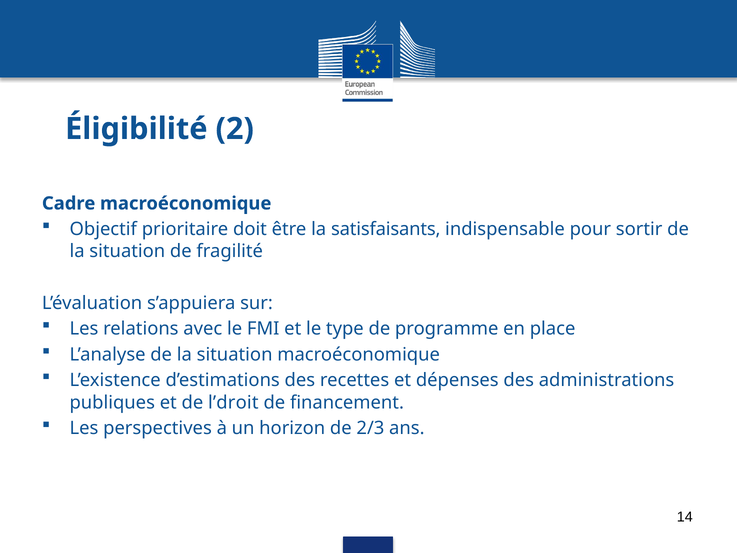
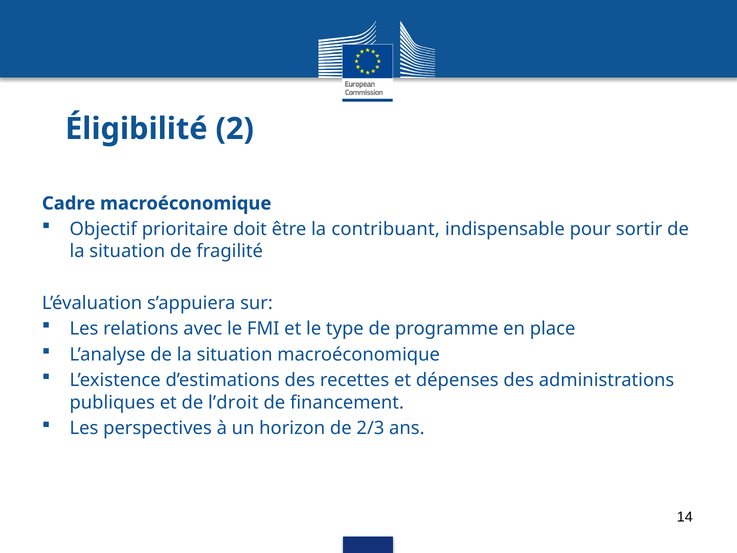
satisfaisants: satisfaisants -> contribuant (386, 229)
